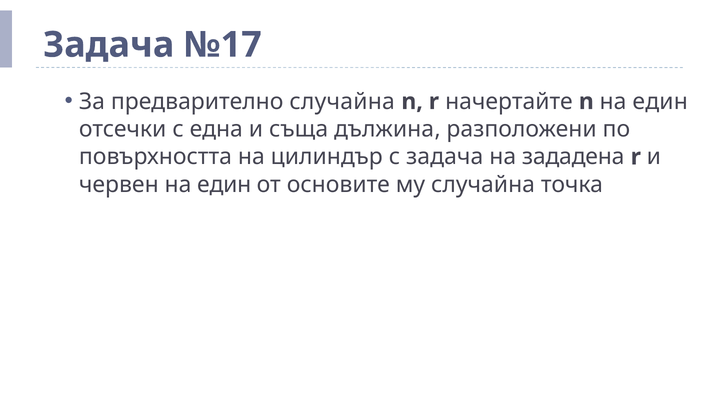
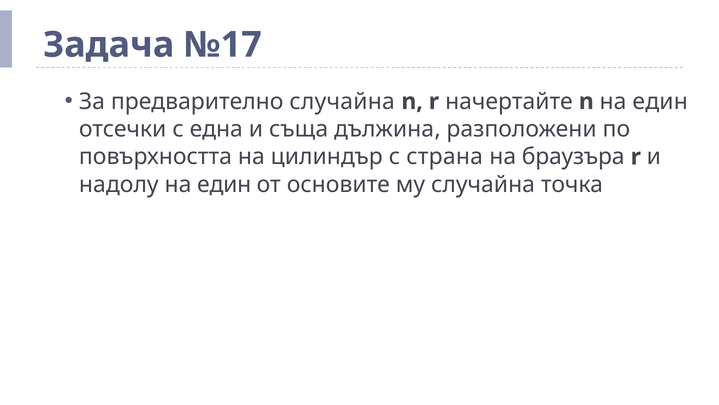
с задача: задача -> страна (445, 157)
зададена: зададена -> браузъра (573, 157)
червен: червен -> надолу (119, 184)
